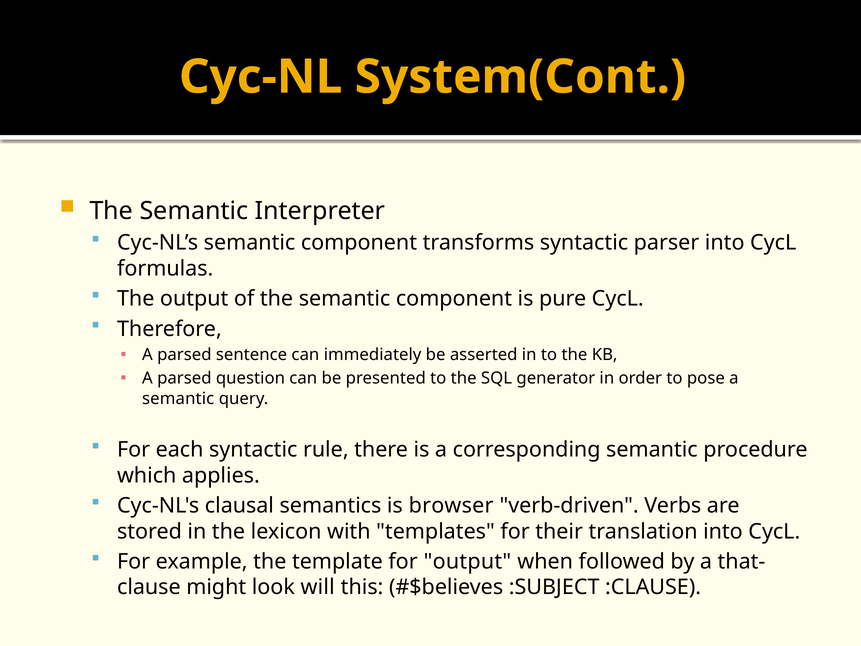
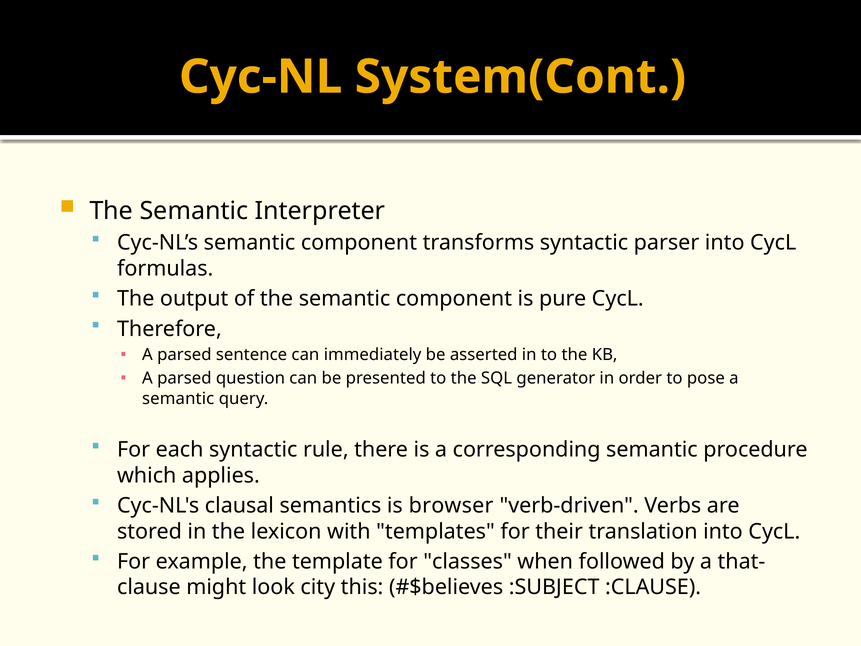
for output: output -> classes (468, 561)
will: will -> city (318, 587)
